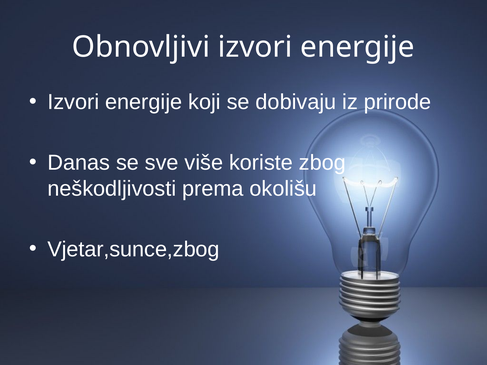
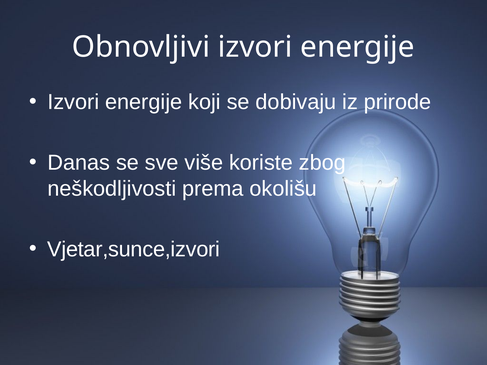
Vjetar,sunce,zbog: Vjetar,sunce,zbog -> Vjetar,sunce,izvori (134, 249)
